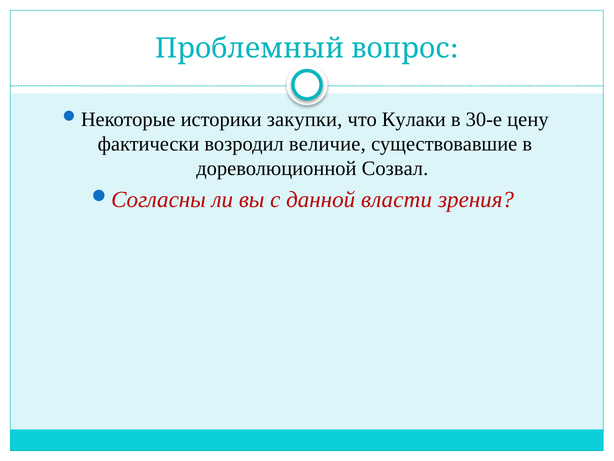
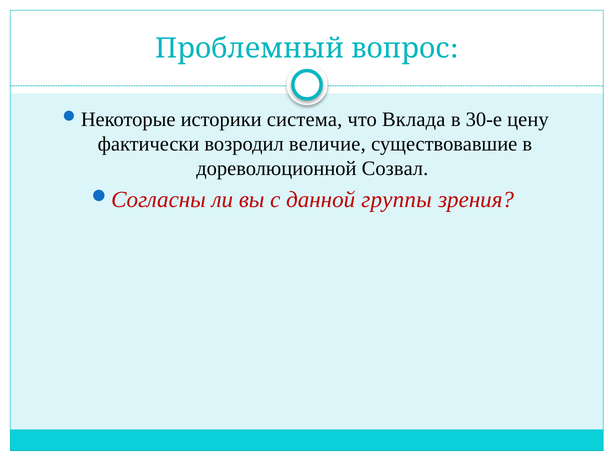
закупки: закупки -> система (305, 119)
Кулаки: Кулаки -> Вклада (414, 119)
власти: власти -> группы (397, 199)
